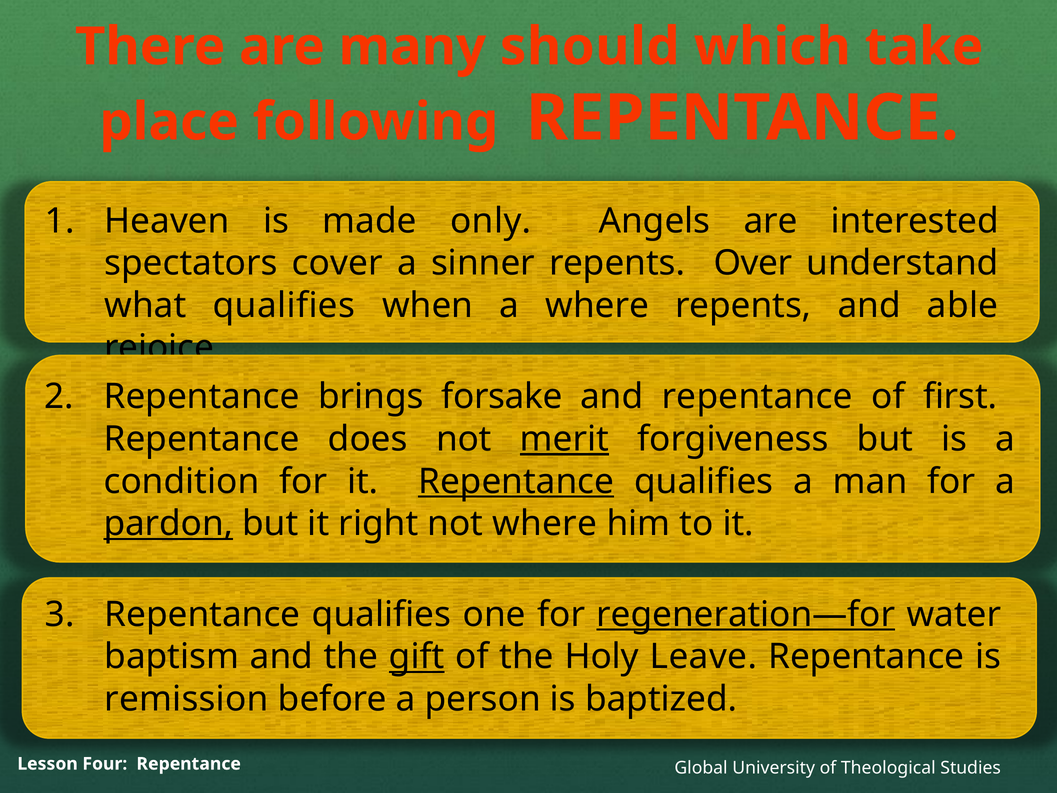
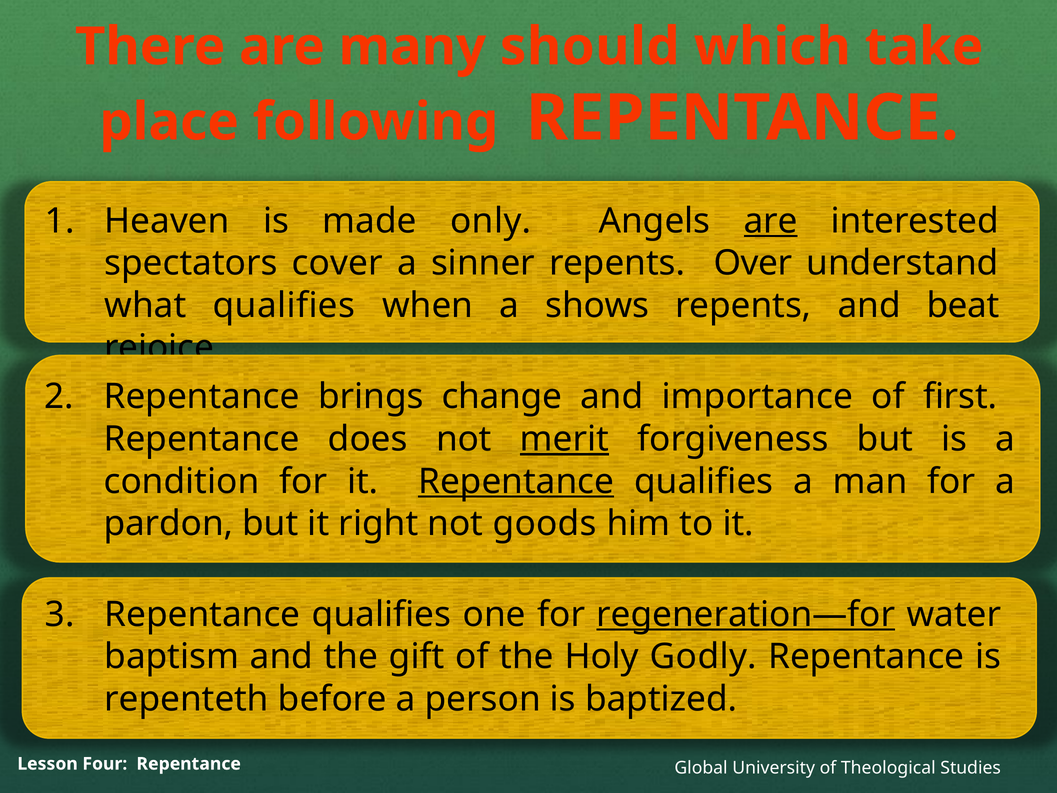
are underline: none -> present (771, 221)
a where: where -> shows (597, 305)
able: able -> beat (963, 305)
forsake: forsake -> change (502, 397)
and repentance: repentance -> importance (757, 397)
pardon underline: present -> none (168, 524)
not where: where -> goods (545, 524)
gift underline: present -> none (417, 657)
Leave: Leave -> Godly (703, 657)
remission: remission -> repenteth (187, 699)
